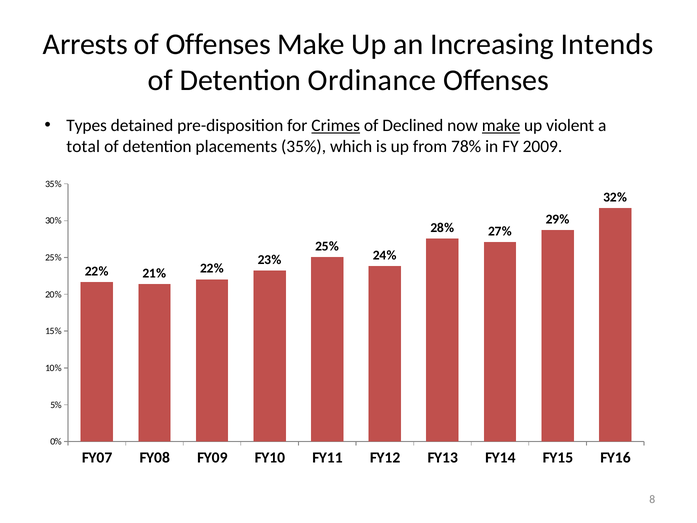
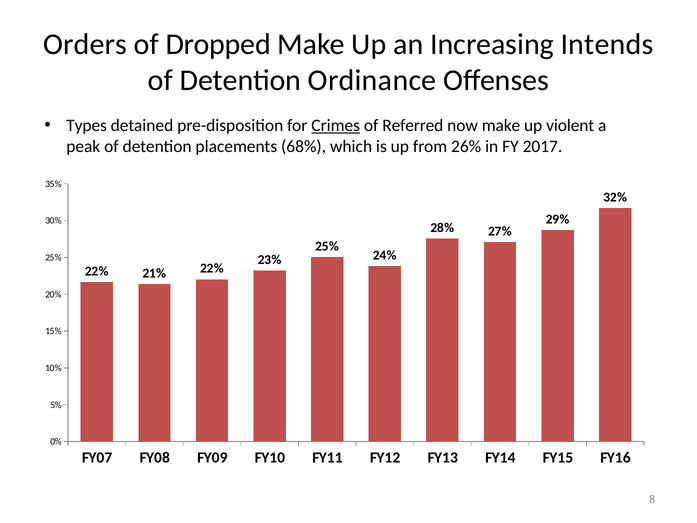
Arrests: Arrests -> Orders (85, 45)
of Offenses: Offenses -> Dropped (218, 45)
Declined: Declined -> Referred (413, 125)
make underline: present -> none (501, 125)
total: total -> peak (83, 146)
placements 35%: 35% -> 68% (304, 146)
78%: 78% -> 26% (466, 146)
2009: 2009 -> 2017 (542, 146)
